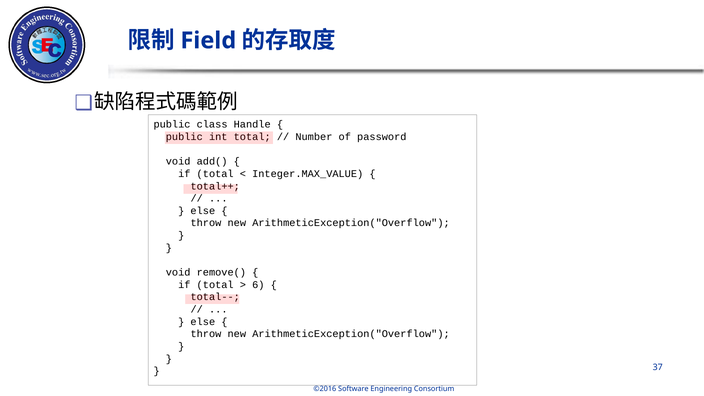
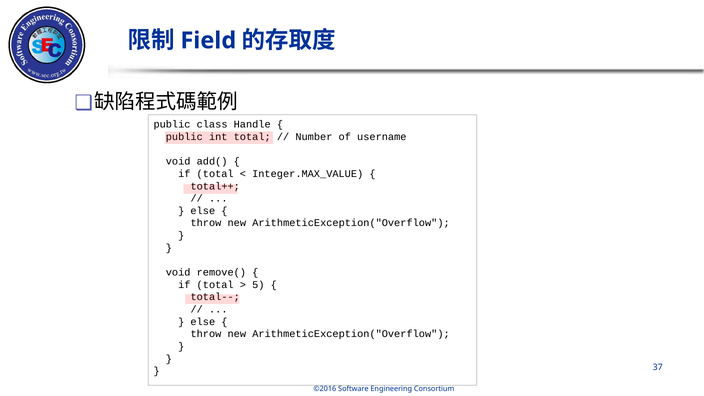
password: password -> username (382, 137)
6: 6 -> 5 (258, 285)
